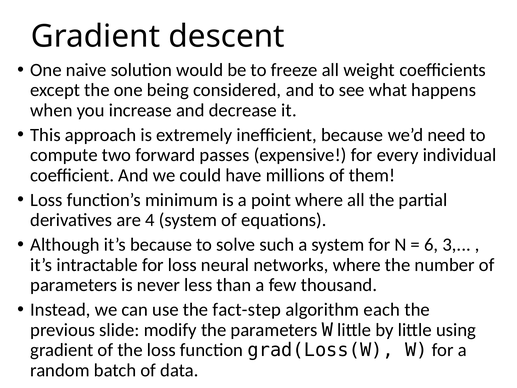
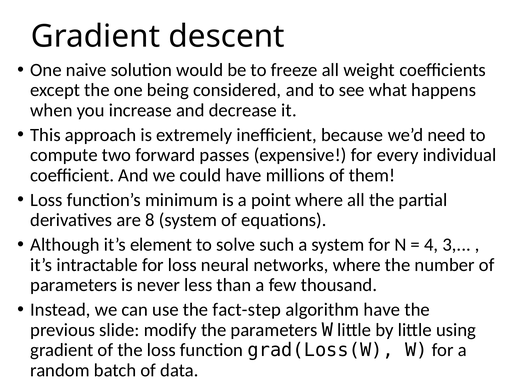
4: 4 -> 8 (150, 220)
it’s because: because -> element (161, 245)
6: 6 -> 4 (431, 245)
algorithm each: each -> have (382, 309)
